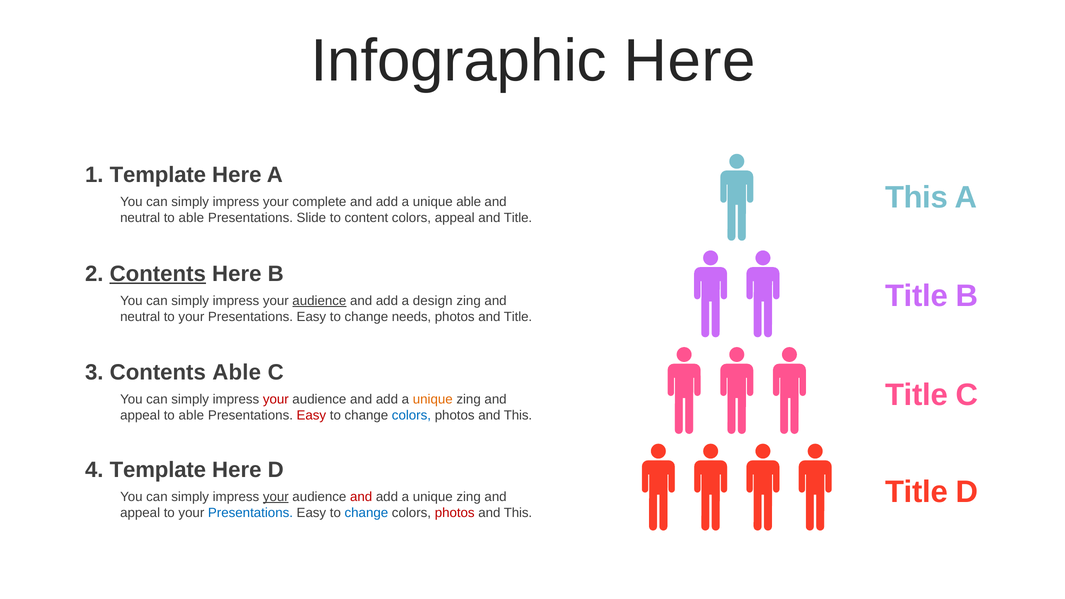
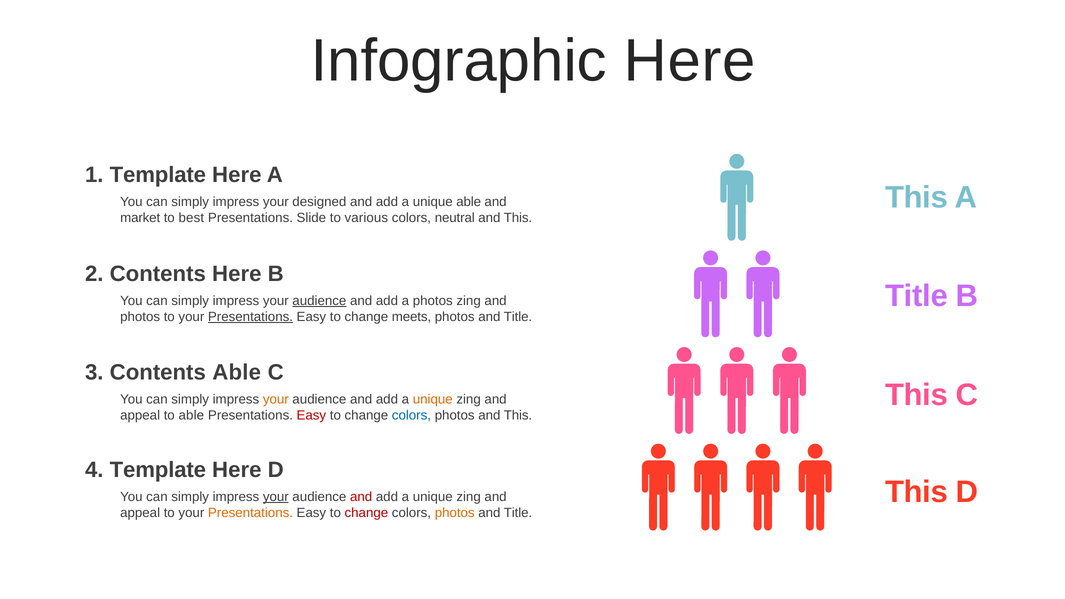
complete: complete -> designed (319, 202)
neutral: neutral -> market (140, 218)
able: able -> best (191, 218)
content: content -> various (366, 218)
colors appeal: appeal -> neutral (455, 218)
Title: Title -> This (518, 218)
Contents underline: present -> none (158, 274)
a design: design -> photos (433, 301)
neutral: neutral -> photos (140, 317)
Presentations underline: none -> present (250, 317)
needs: needs -> meets (411, 317)
Title: Title -> This (917, 395)
your colour: red -> orange (276, 400)
Title: Title -> This (917, 492)
Presentations colour: blue -> orange (250, 513)
change colour: blue -> red (366, 513)
photos colour: red -> orange (455, 513)
This: This -> Title (518, 513)
